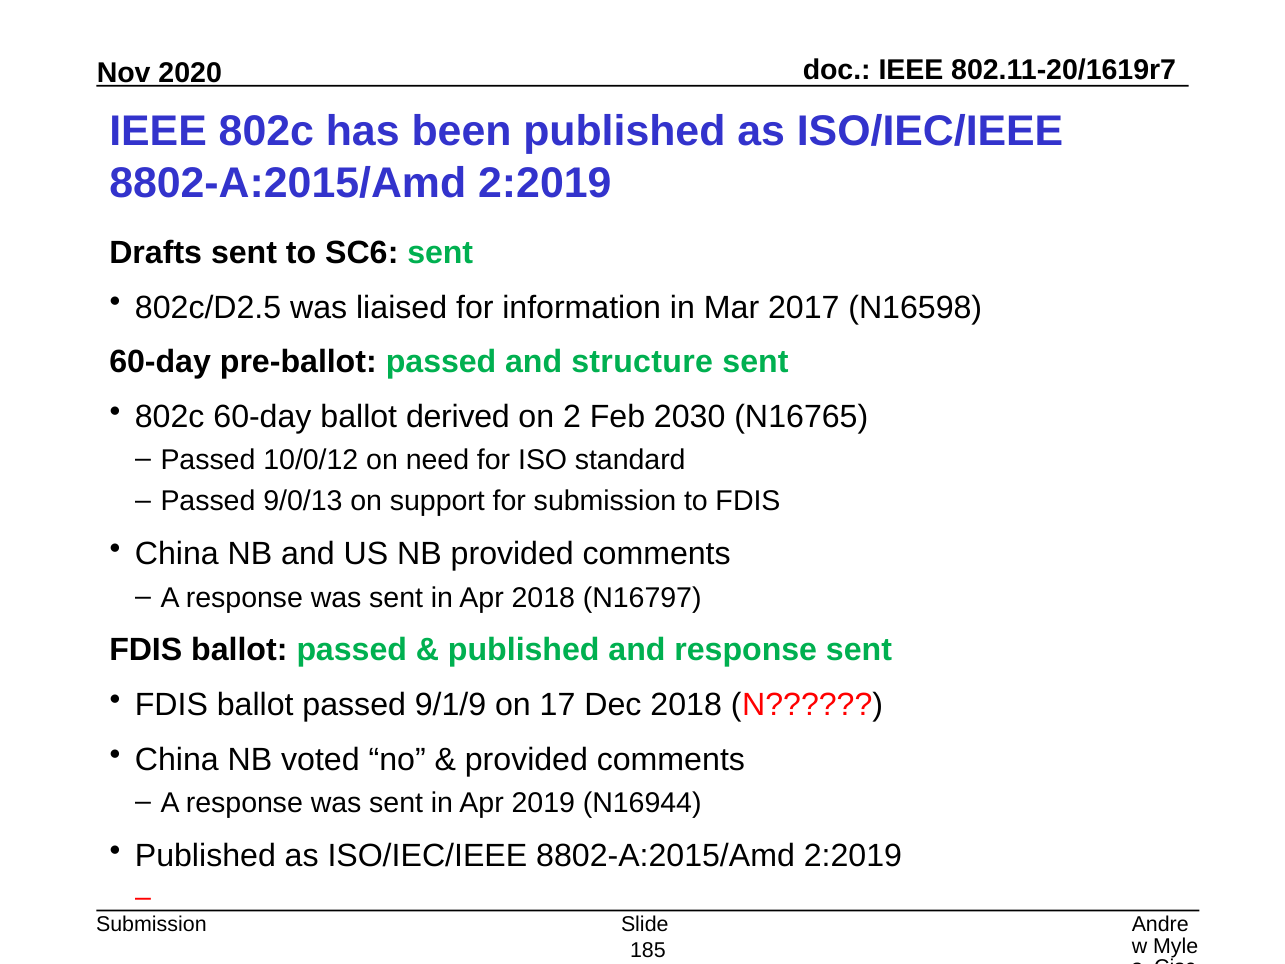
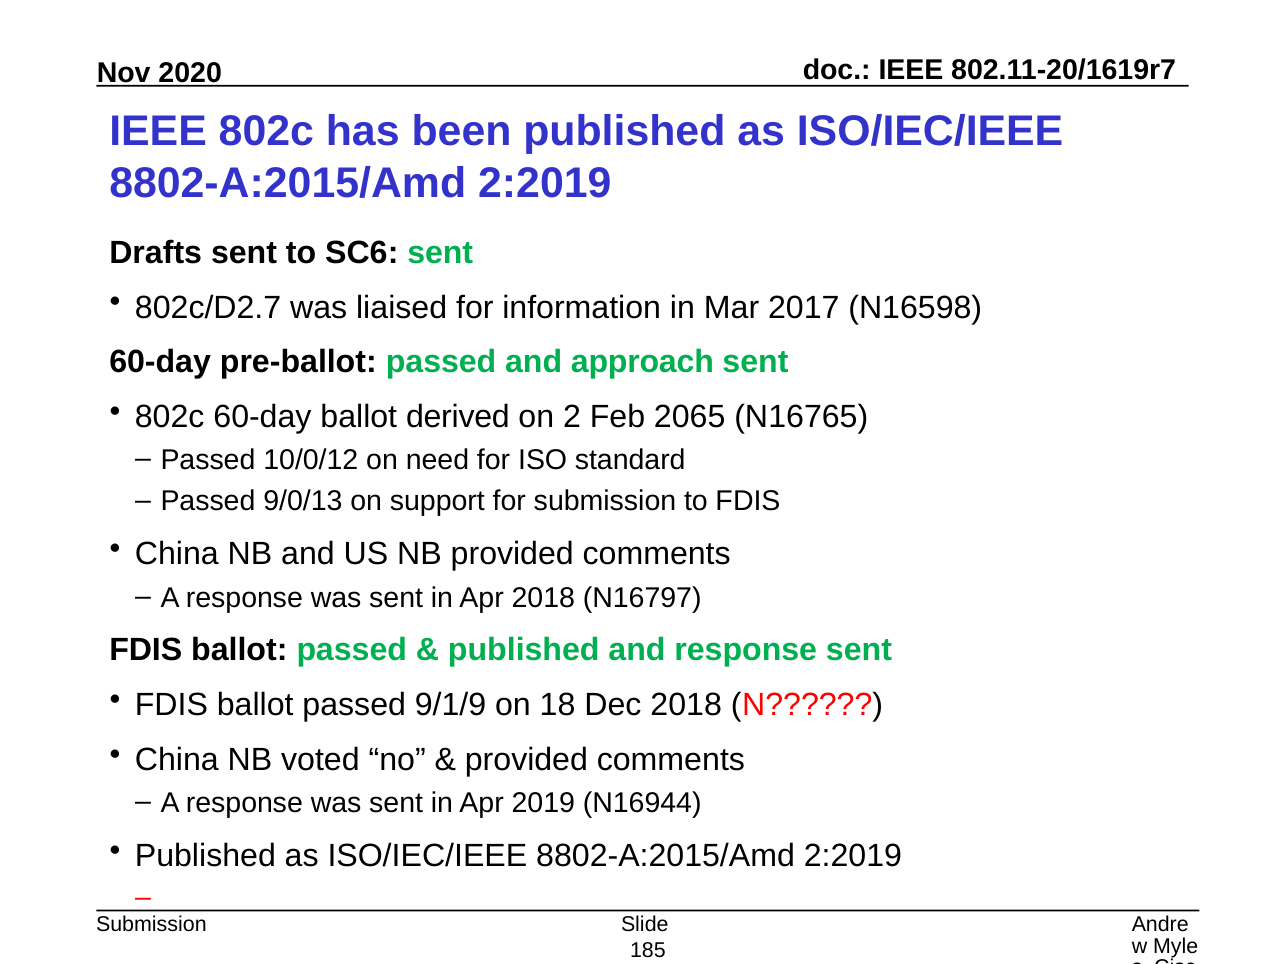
802c/D2.5: 802c/D2.5 -> 802c/D2.7 (208, 308)
structure: structure -> approach (642, 362)
2030: 2030 -> 2065 (690, 417)
17: 17 -> 18 (558, 705)
